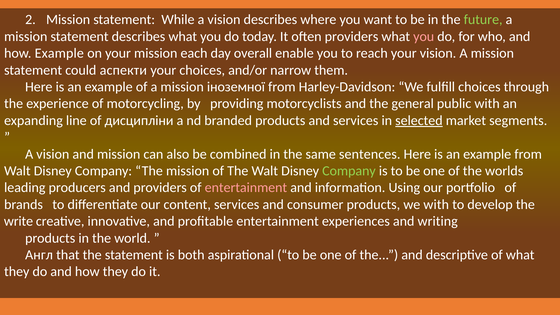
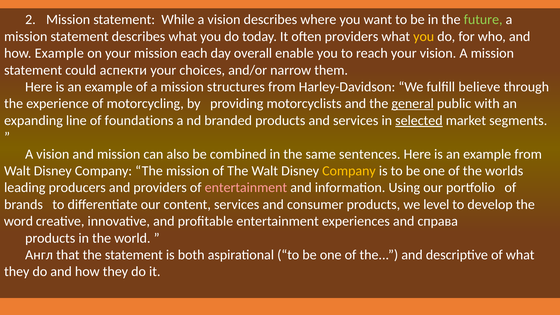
you colour: pink -> yellow (424, 37)
іноземної: іноземної -> structures (236, 87)
fulfill choices: choices -> believe (479, 87)
general underline: none -> present (413, 104)
дисципліни: дисципліни -> foundations (139, 121)
Company colour: light green -> yellow (349, 171)
we with: with -> level (436, 205)
write: write -> word (18, 221)
writing: writing -> справа (438, 221)
